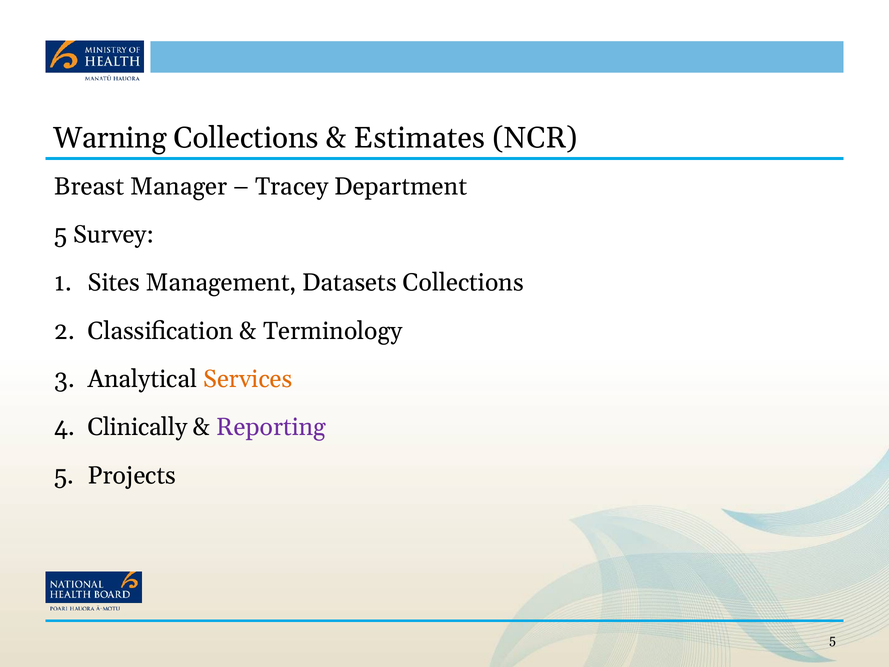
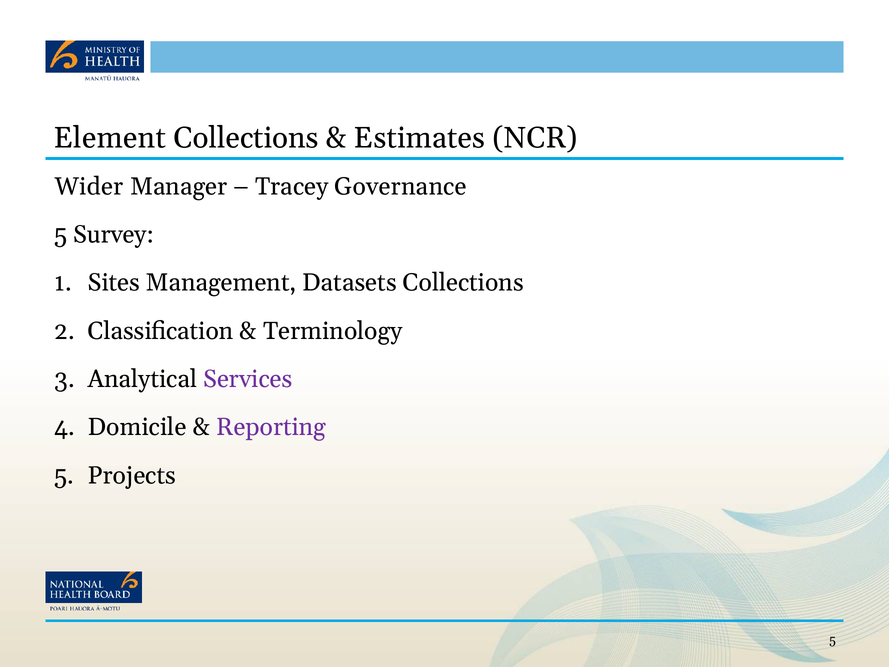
Warning: Warning -> Element (110, 138)
Breast: Breast -> Wider (89, 186)
Department: Department -> Governance (401, 186)
Services colour: orange -> purple (248, 379)
Clinically: Clinically -> Domicile (137, 427)
